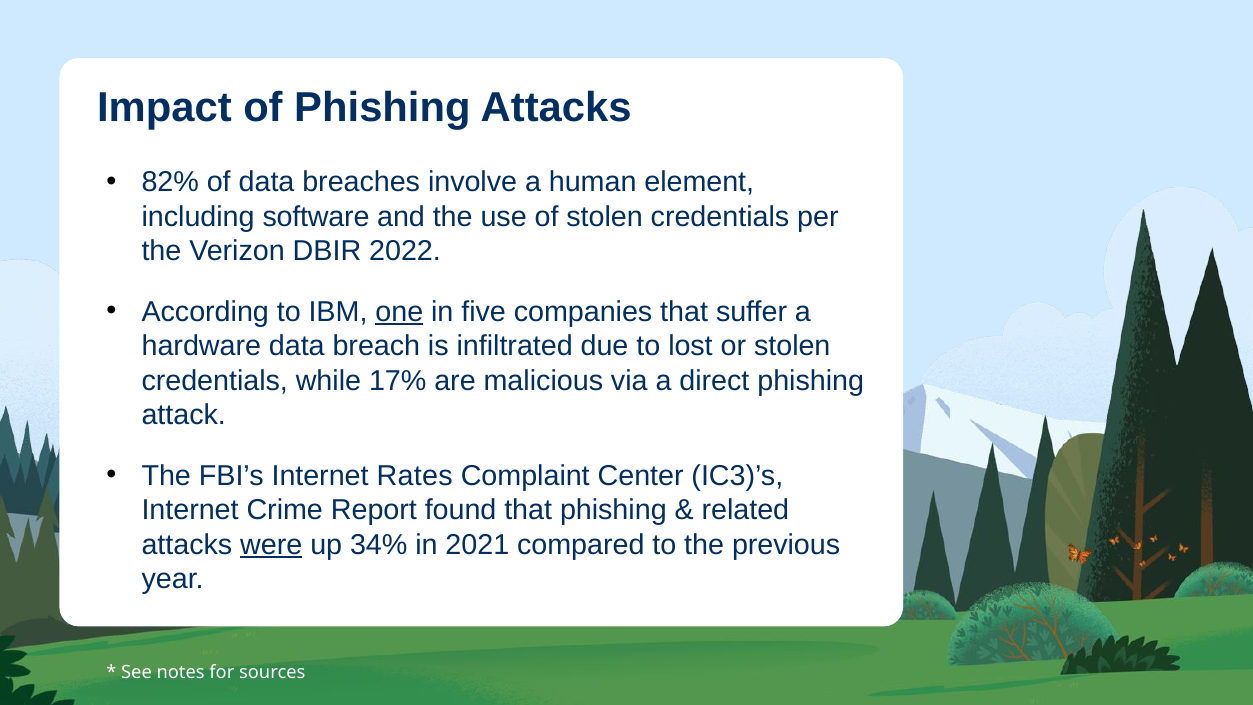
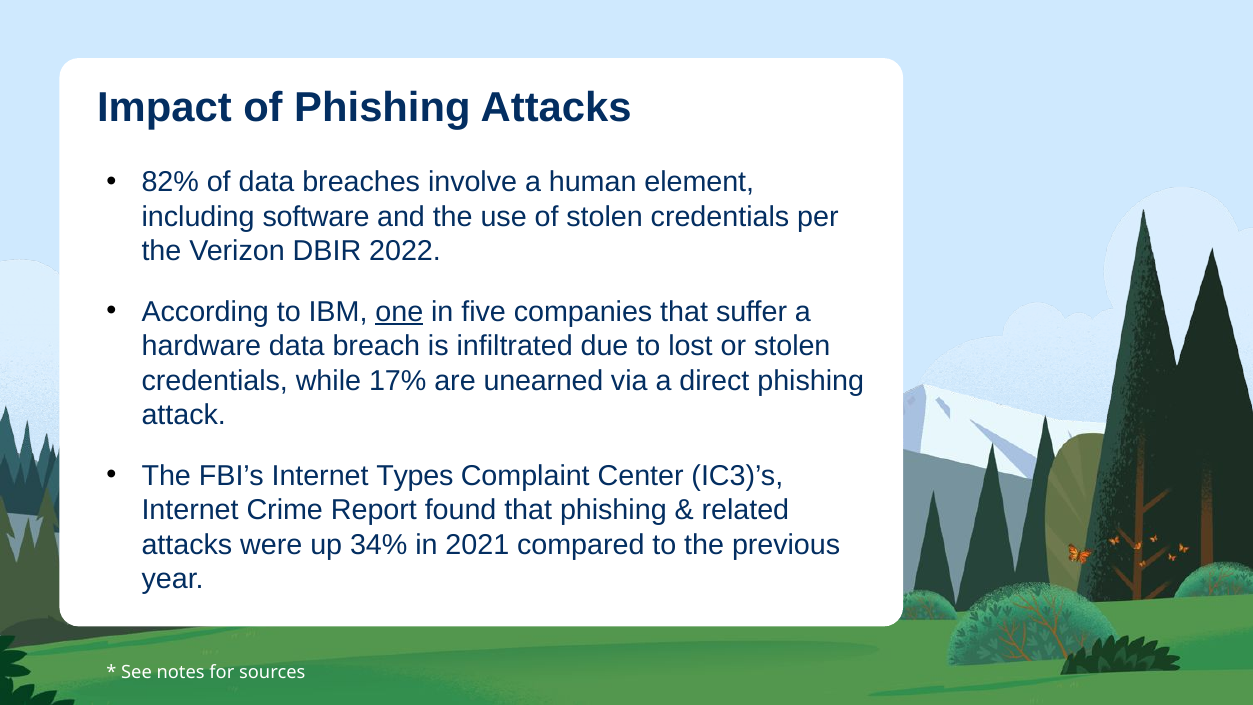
malicious: malicious -> unearned (543, 381)
Rates: Rates -> Types (415, 476)
were underline: present -> none (271, 545)
